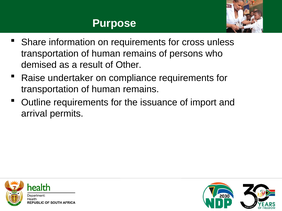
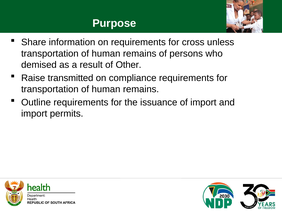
undertaker: undertaker -> transmitted (71, 78)
arrival: arrival -> import (34, 114)
